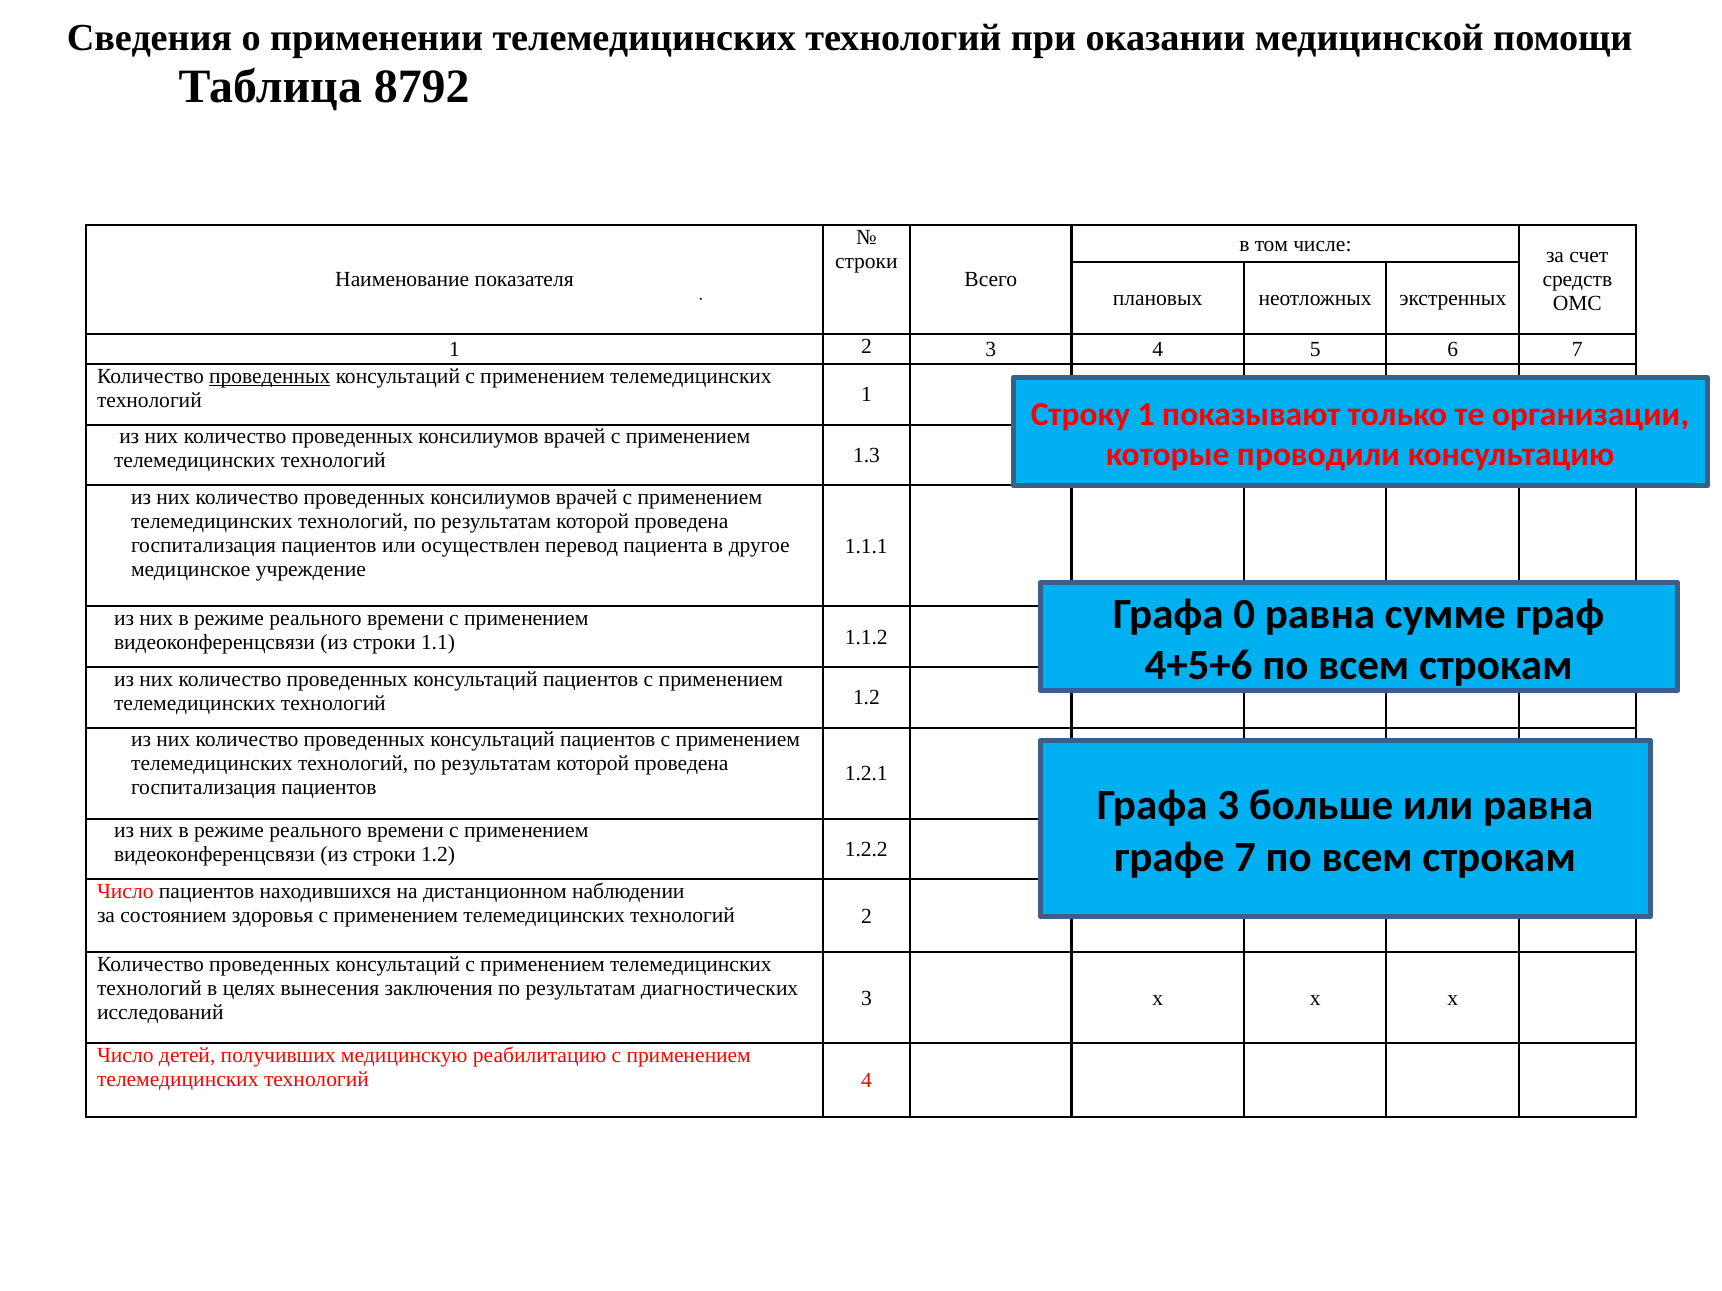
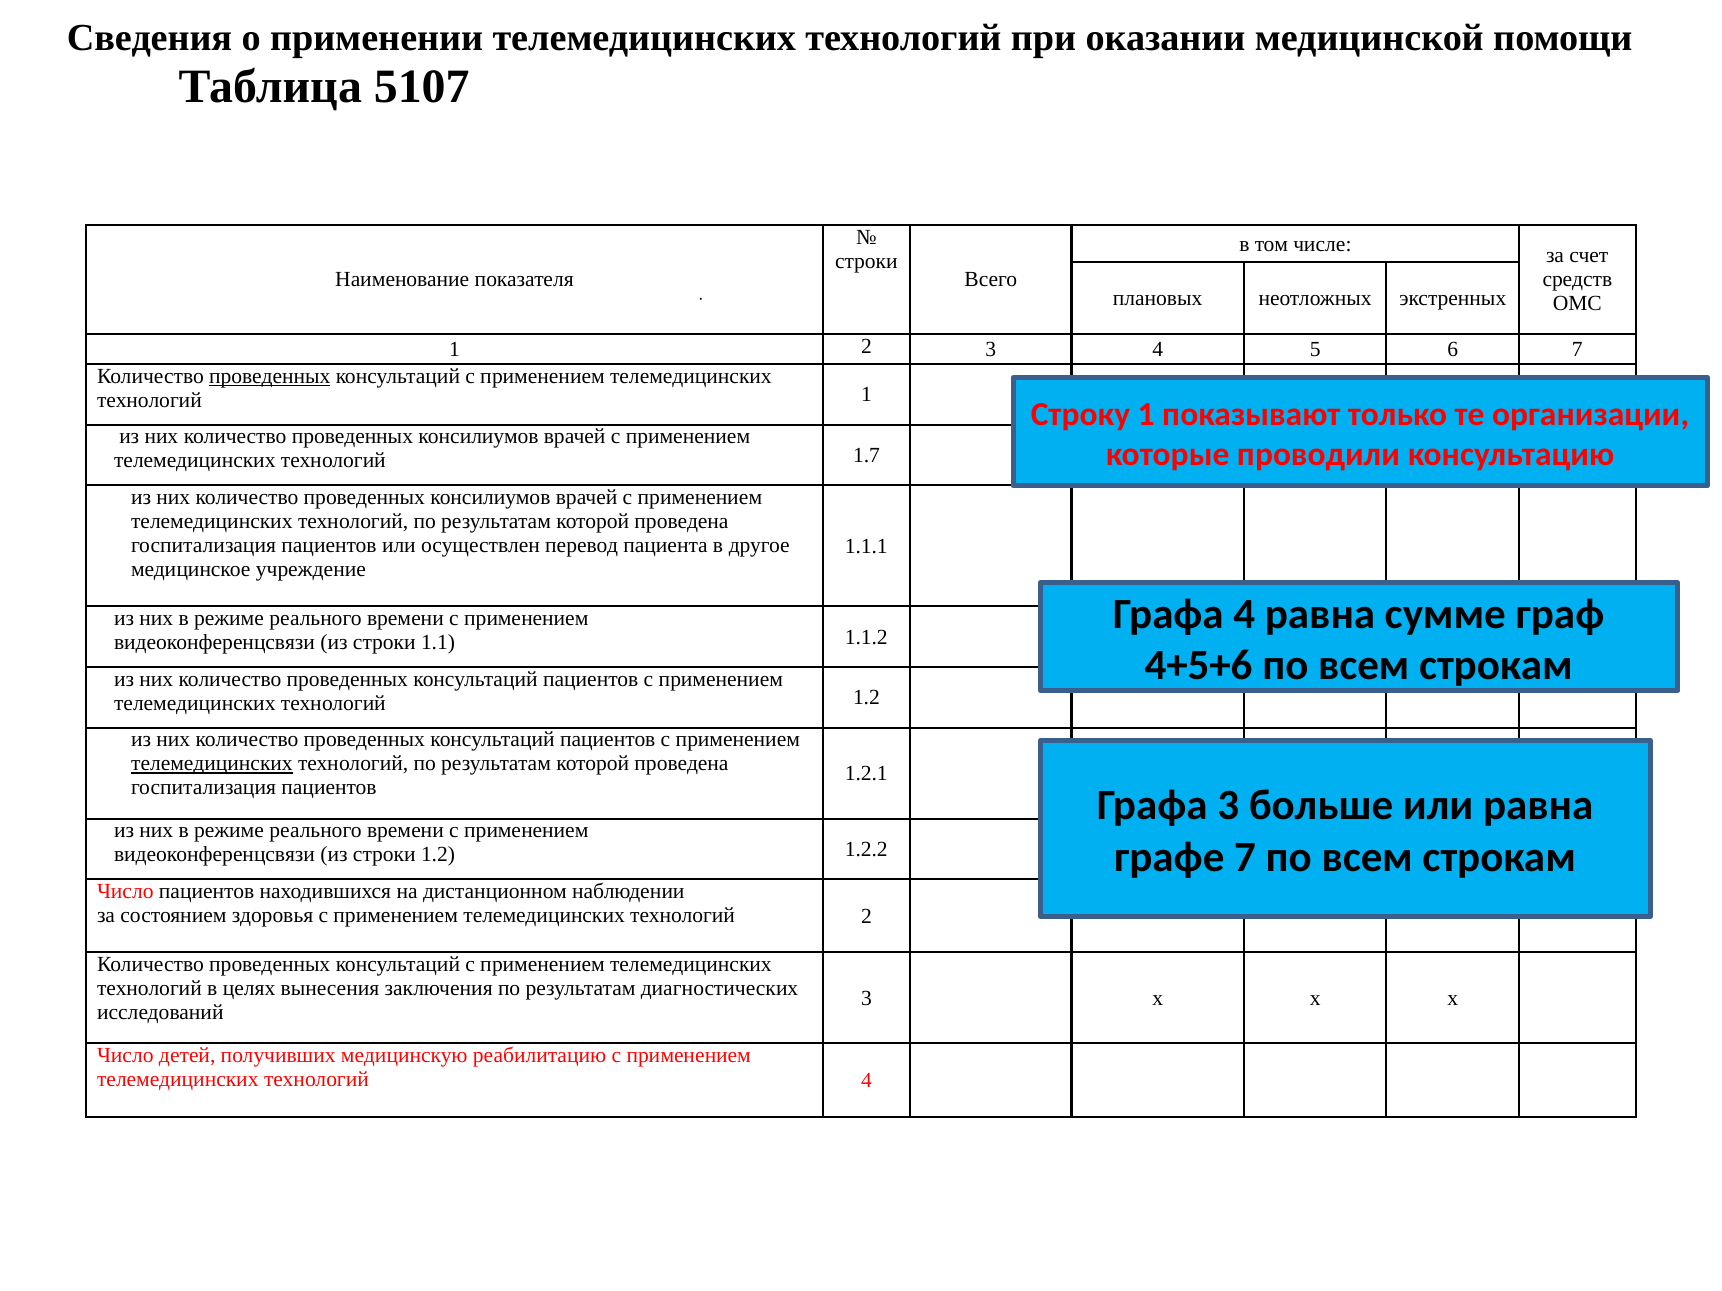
8792: 8792 -> 5107 (422, 86)
1.3: 1.3 -> 1.7 (867, 455)
Графа 0: 0 -> 4 (1244, 614)
телемедицинских underline: none -> present (212, 764)
